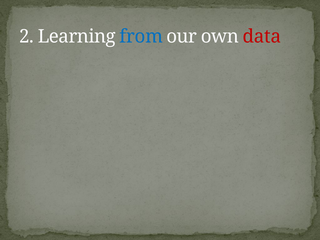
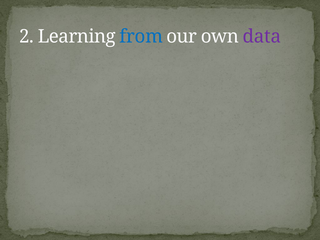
data colour: red -> purple (262, 37)
